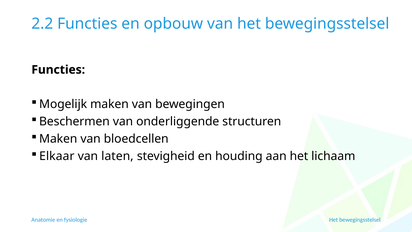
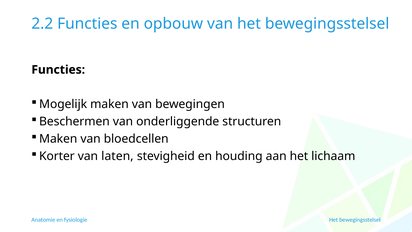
Elkaar: Elkaar -> Korter (57, 156)
